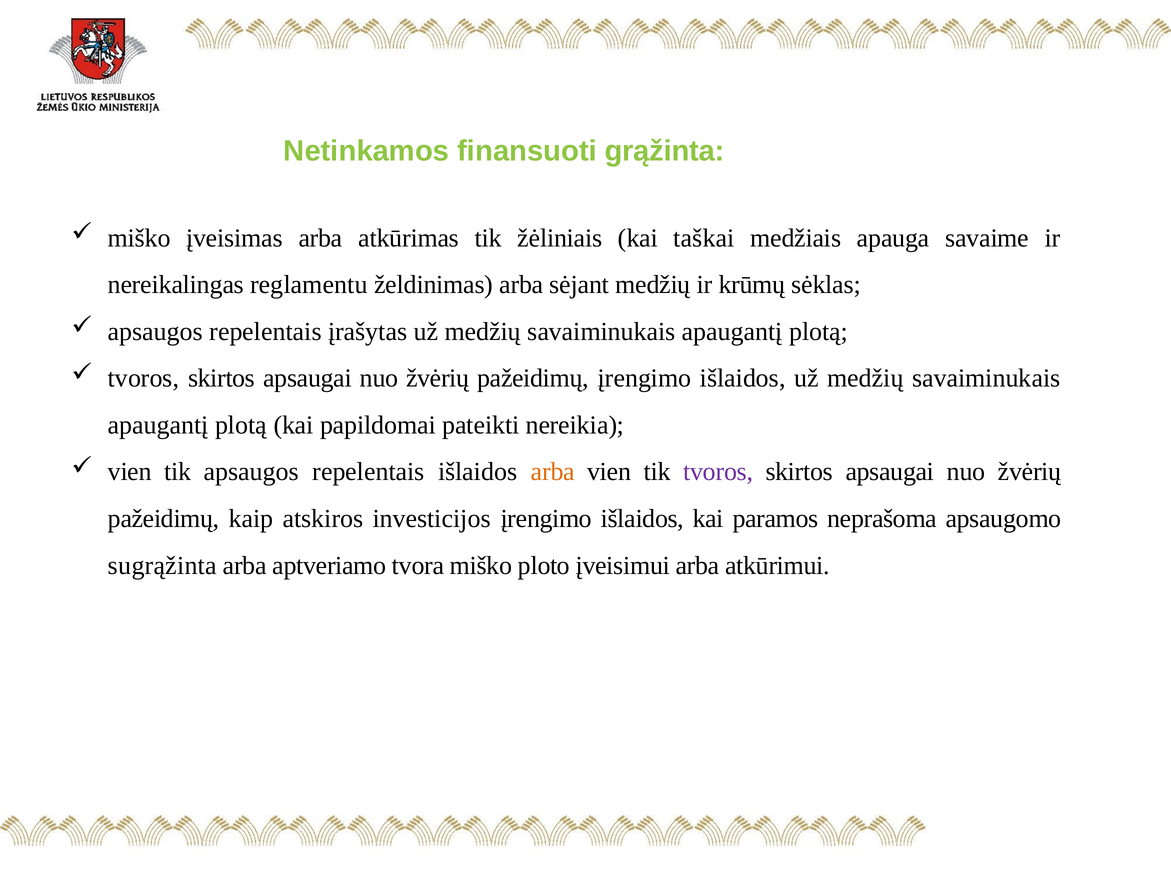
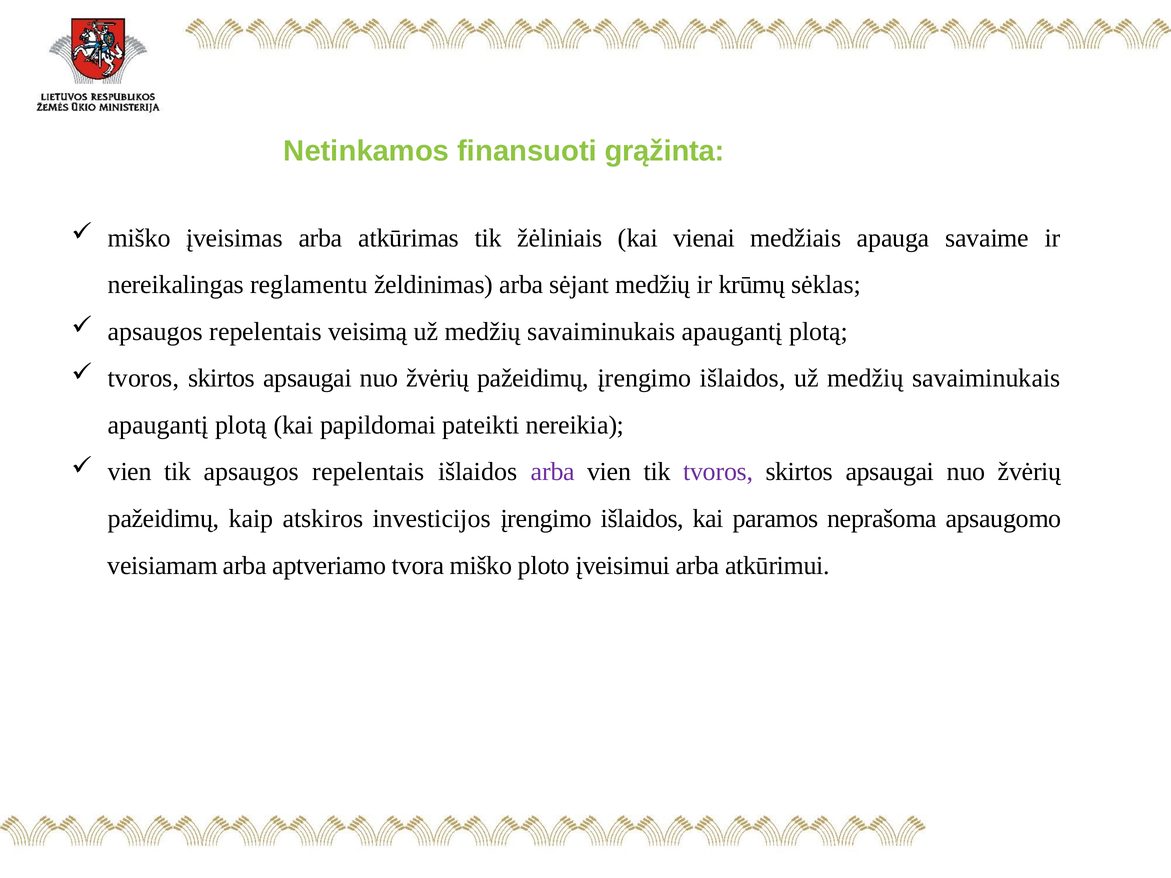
taškai: taškai -> vienai (704, 238)
įrašytas: įrašytas -> veisimą (368, 332)
arba colour: orange -> purple (553, 472)
sugrąžinta: sugrąžinta -> veisiamam (163, 566)
